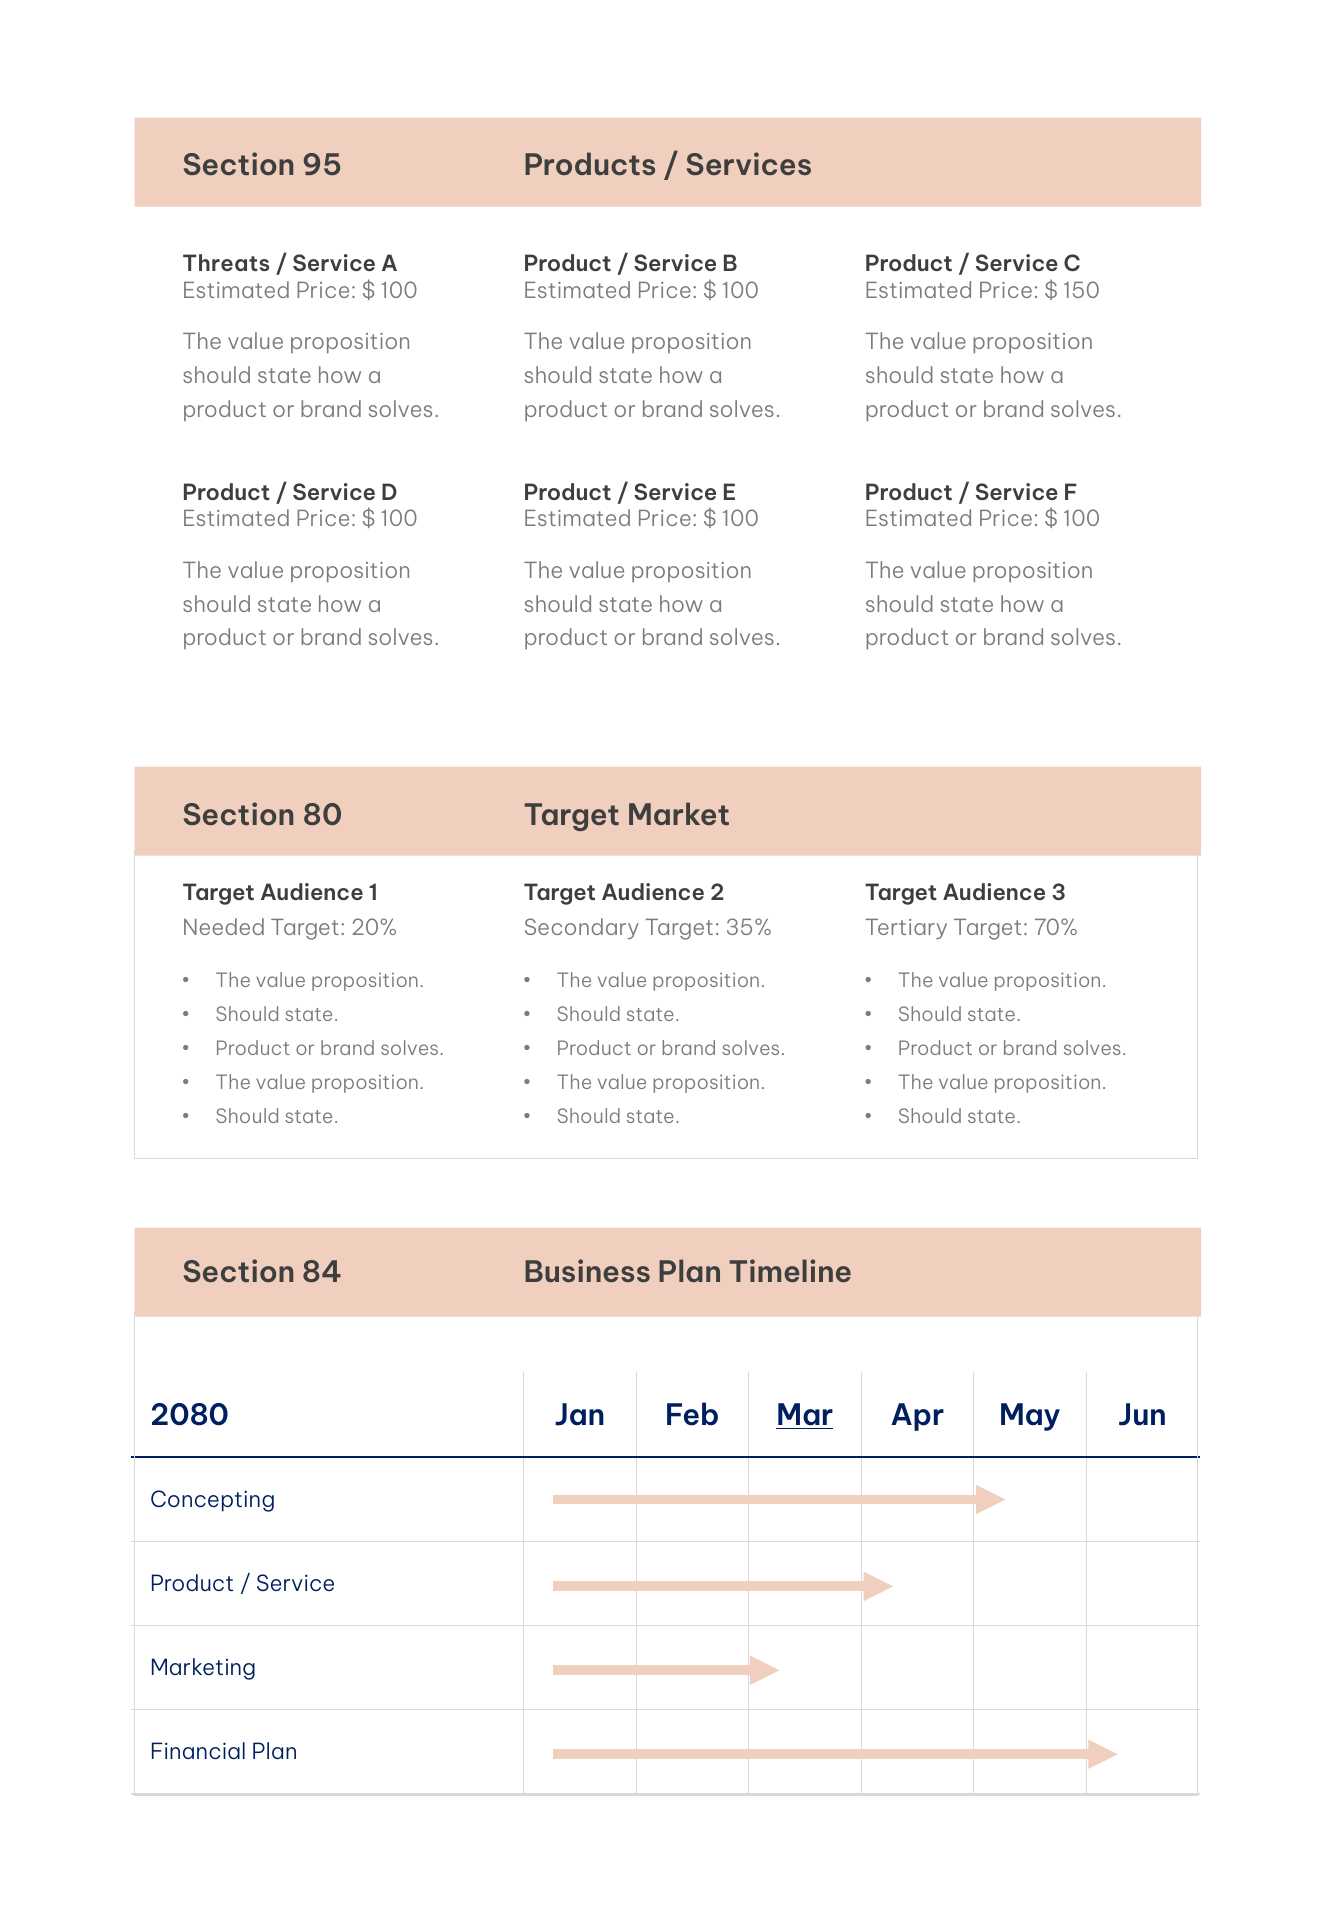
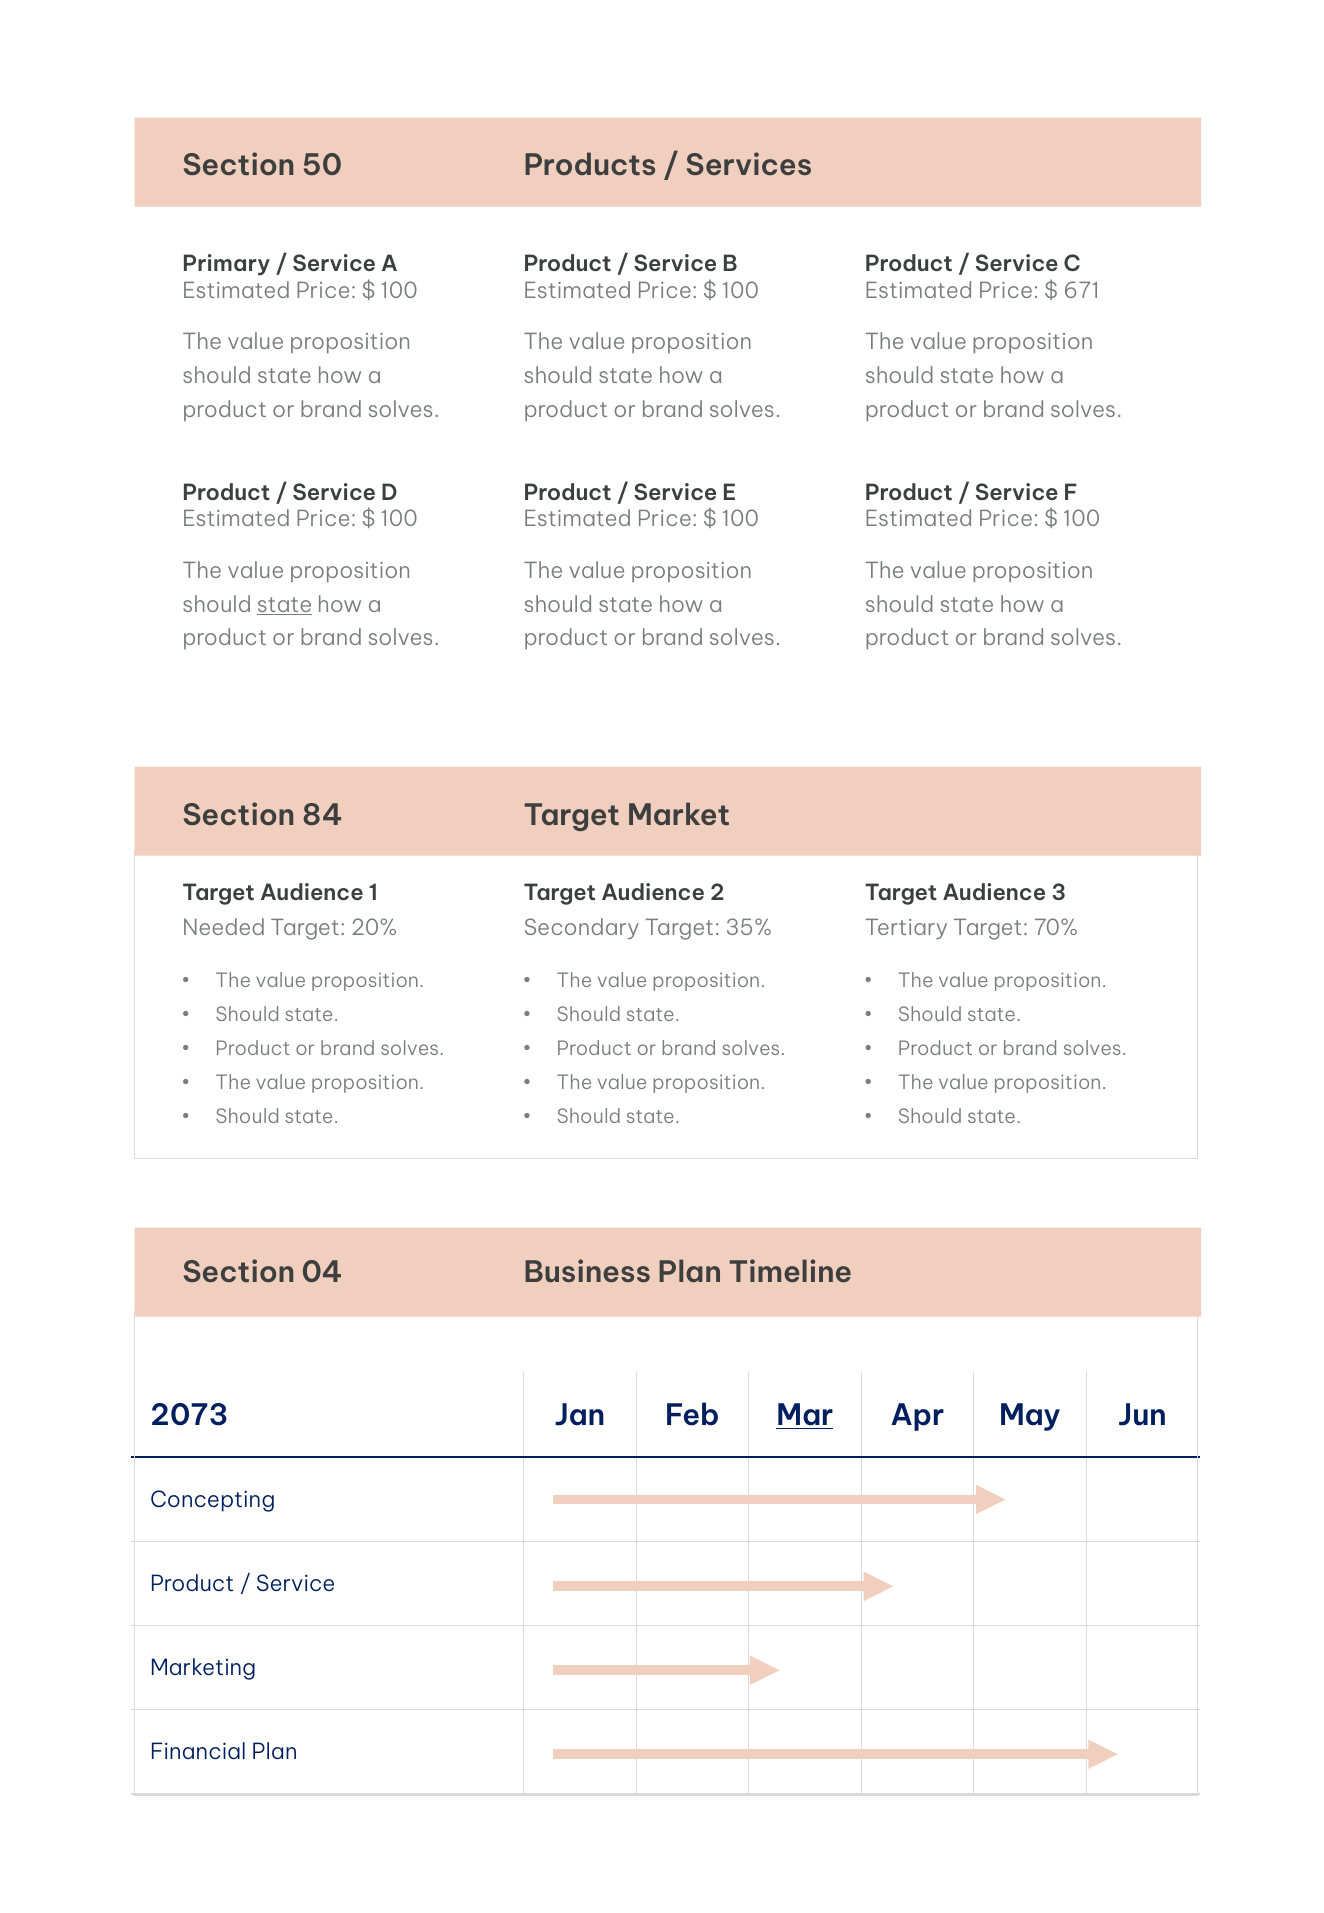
95: 95 -> 50 (322, 165)
Threats: Threats -> Primary (226, 265)
150: 150 -> 671 (1082, 291)
state underline: none -> present (285, 605)
80: 80 -> 84 (322, 815)
84: 84 -> 04 (322, 1273)
2080: 2080 -> 2073 (189, 1415)
